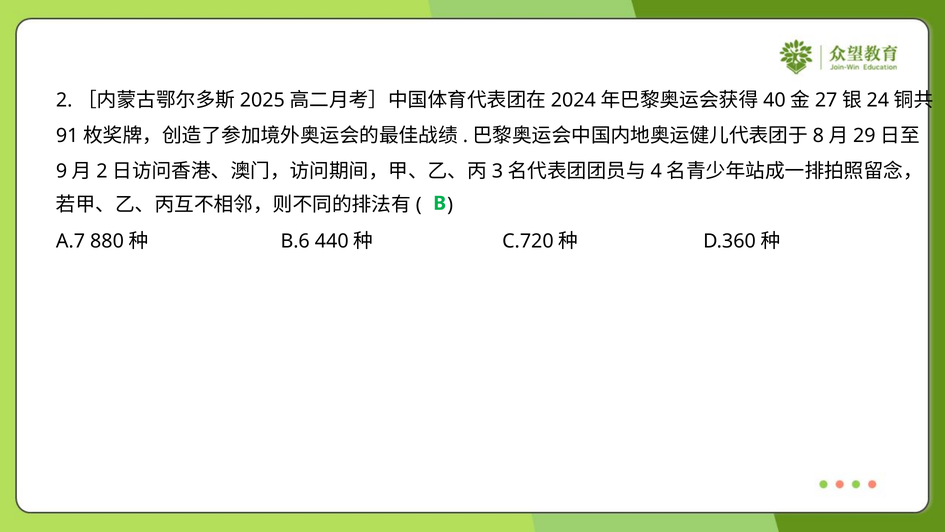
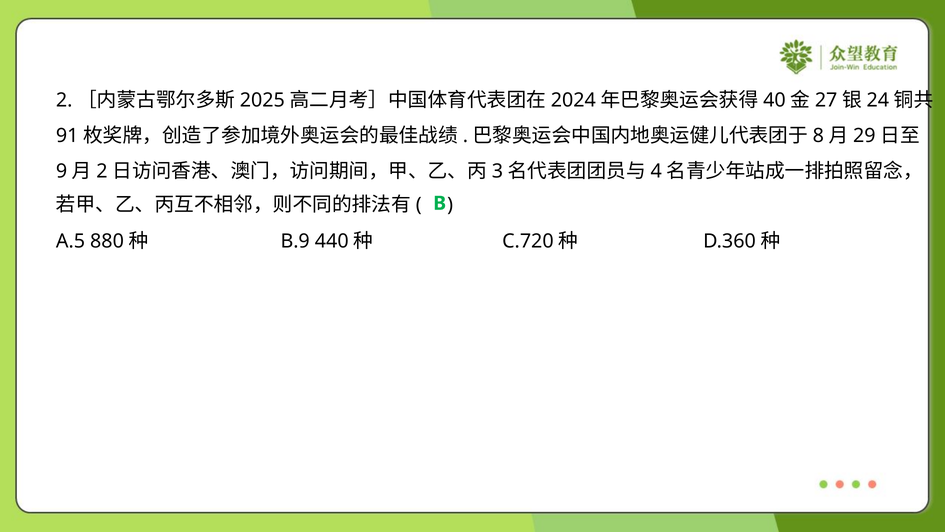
A.7: A.7 -> A.5 (71, 241)
B.6: B.6 -> B.9 (295, 241)
